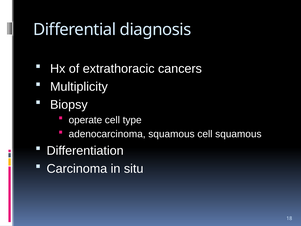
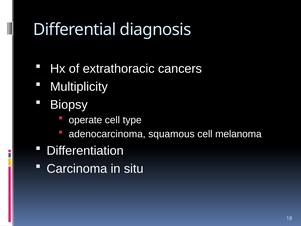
cell squamous: squamous -> melanoma (238, 134)
